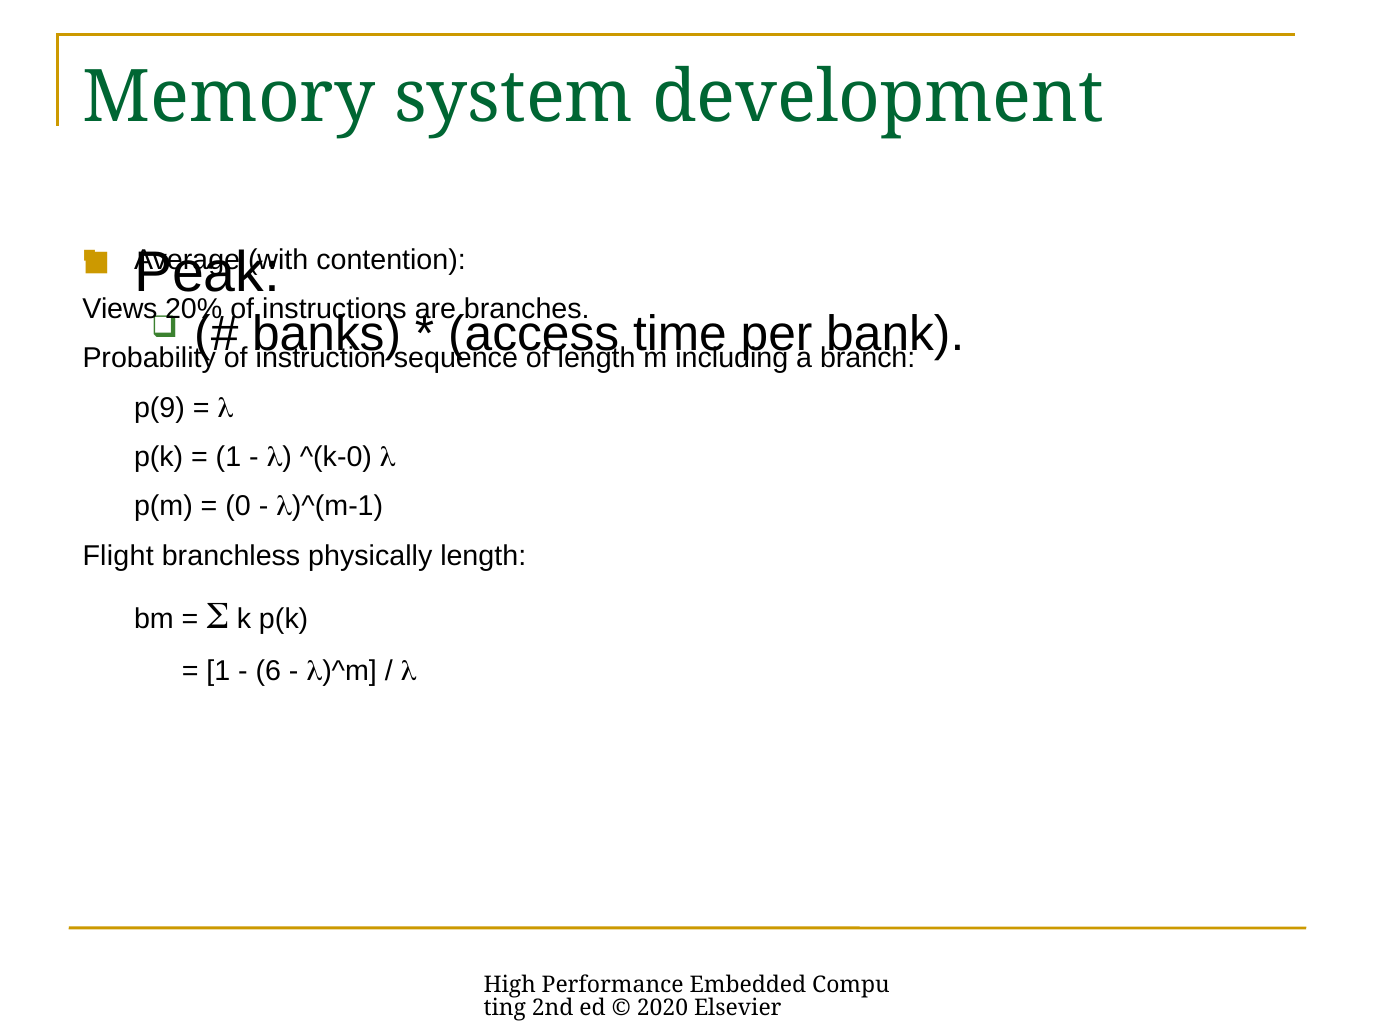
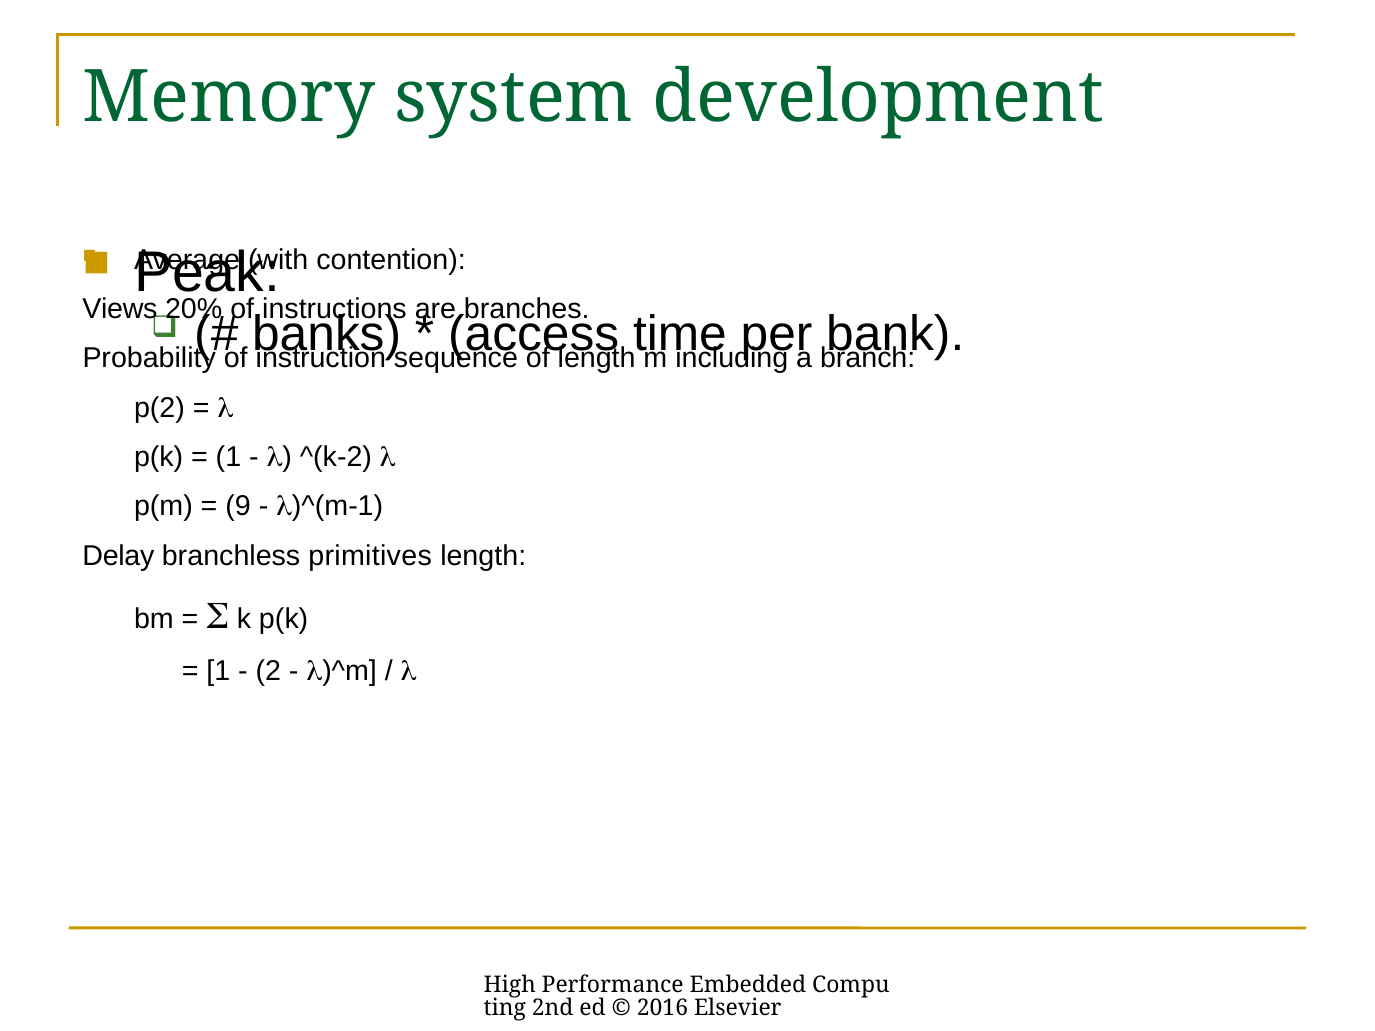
p(9: p(9 -> p(2 (159, 408)
^(k-0: ^(k-0 -> ^(k-2 (336, 457)
0: 0 -> 9 (238, 506)
Flight: Flight -> Delay (118, 556)
physically: physically -> primitives (370, 556)
6: 6 -> 2 (268, 671)
2020: 2020 -> 2016 (662, 1008)
